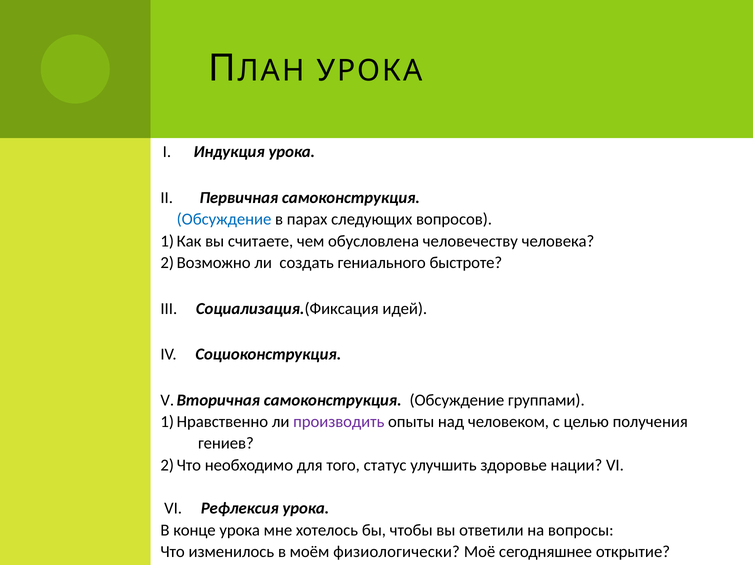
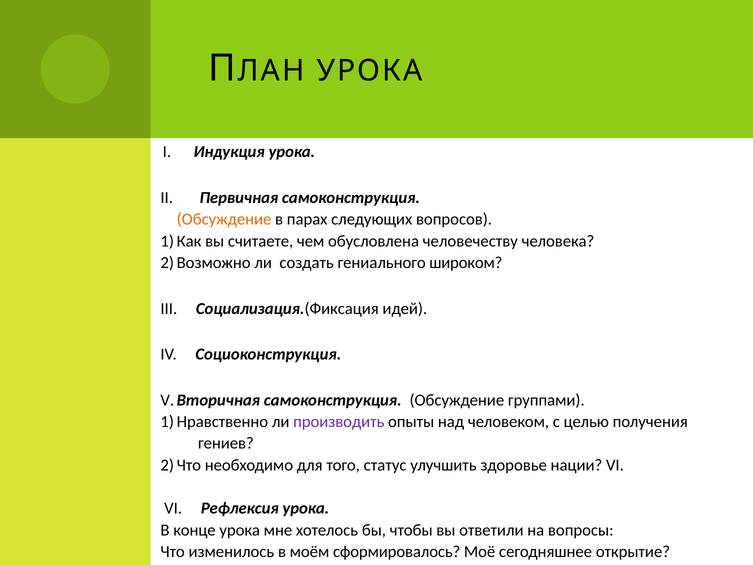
Обсуждение colour: blue -> orange (224, 219)
быстроте: быстроте -> широком (466, 263)
физиологически: физиологически -> сформировалось (397, 552)
